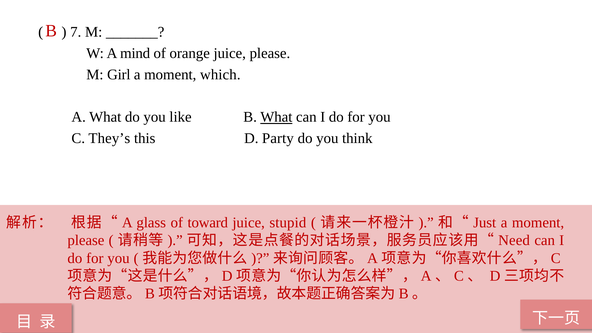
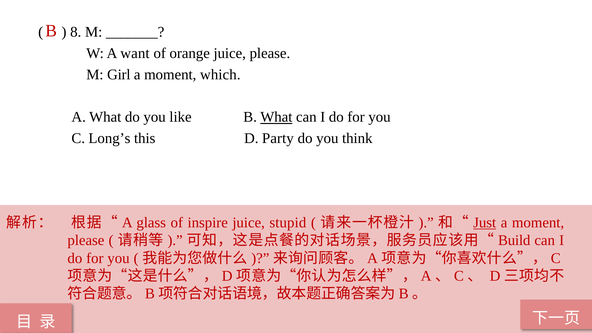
7: 7 -> 8 (76, 32)
mind: mind -> want (135, 53)
They’s: They’s -> Long’s (109, 138)
toward: toward -> inspire (208, 223)
Just underline: none -> present (485, 223)
Need: Need -> Build (514, 240)
